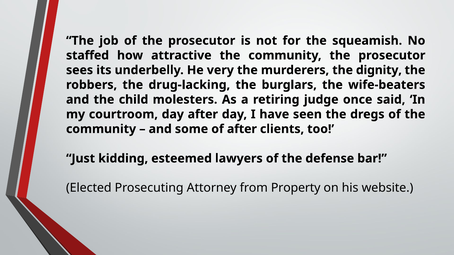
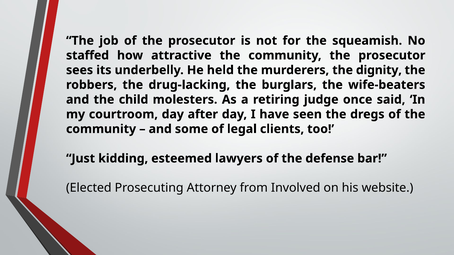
very: very -> held (220, 70)
of after: after -> legal (242, 129)
Property: Property -> Involved (296, 188)
